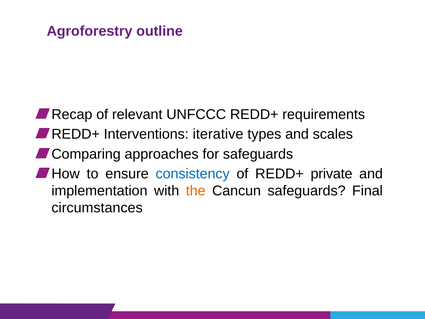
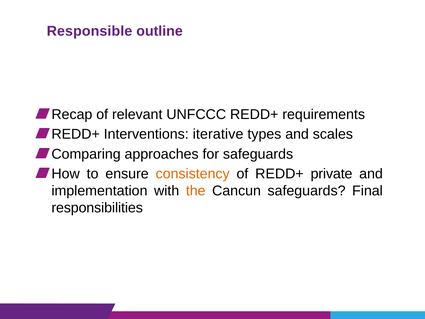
Agroforestry: Agroforestry -> Responsible (89, 31)
consistency colour: blue -> orange (193, 174)
circumstances: circumstances -> responsibilities (97, 208)
